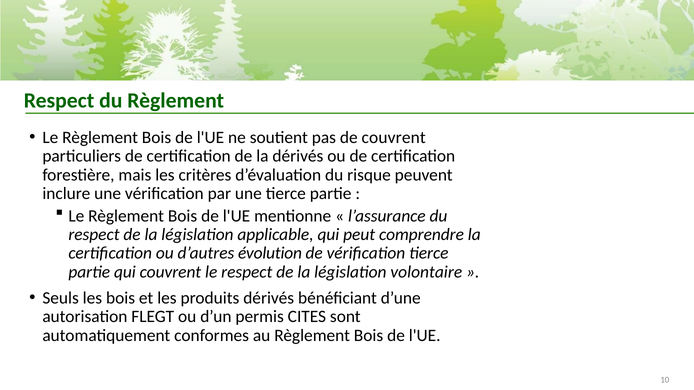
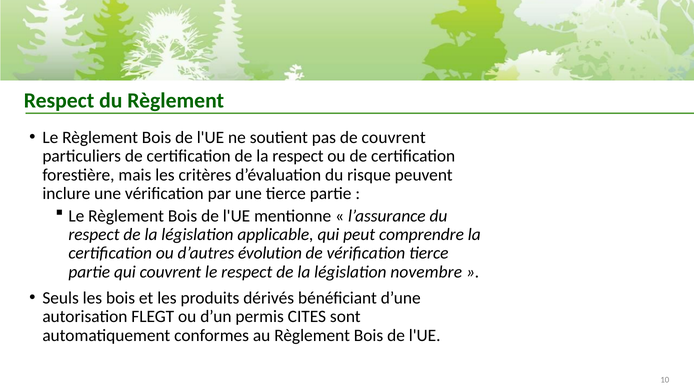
la dérivés: dérivés -> respect (298, 156)
volontaire: volontaire -> novembre (426, 272)
